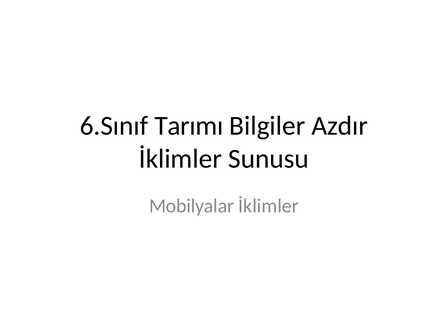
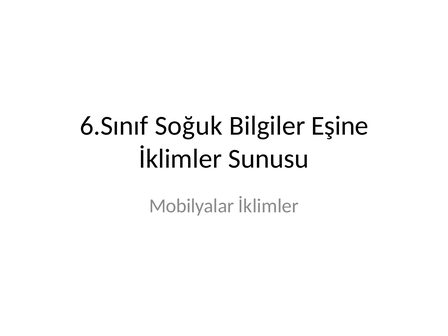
Tarımı: Tarımı -> Soğuk (189, 126)
Azdır: Azdır -> Eşine (340, 126)
